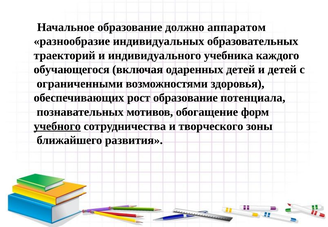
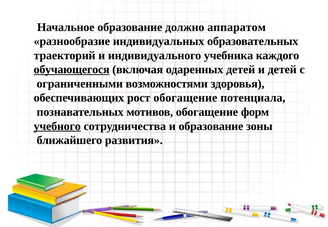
обучающегося underline: none -> present (72, 70)
рост образование: образование -> обогащение (185, 98)
и творческого: творческого -> образование (211, 126)
